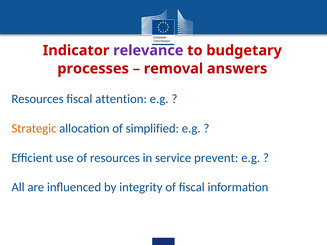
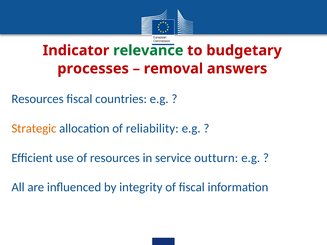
relevance colour: purple -> green (148, 51)
attention: attention -> countries (121, 99)
simplified: simplified -> reliability (152, 128)
prevent: prevent -> outturn (216, 158)
